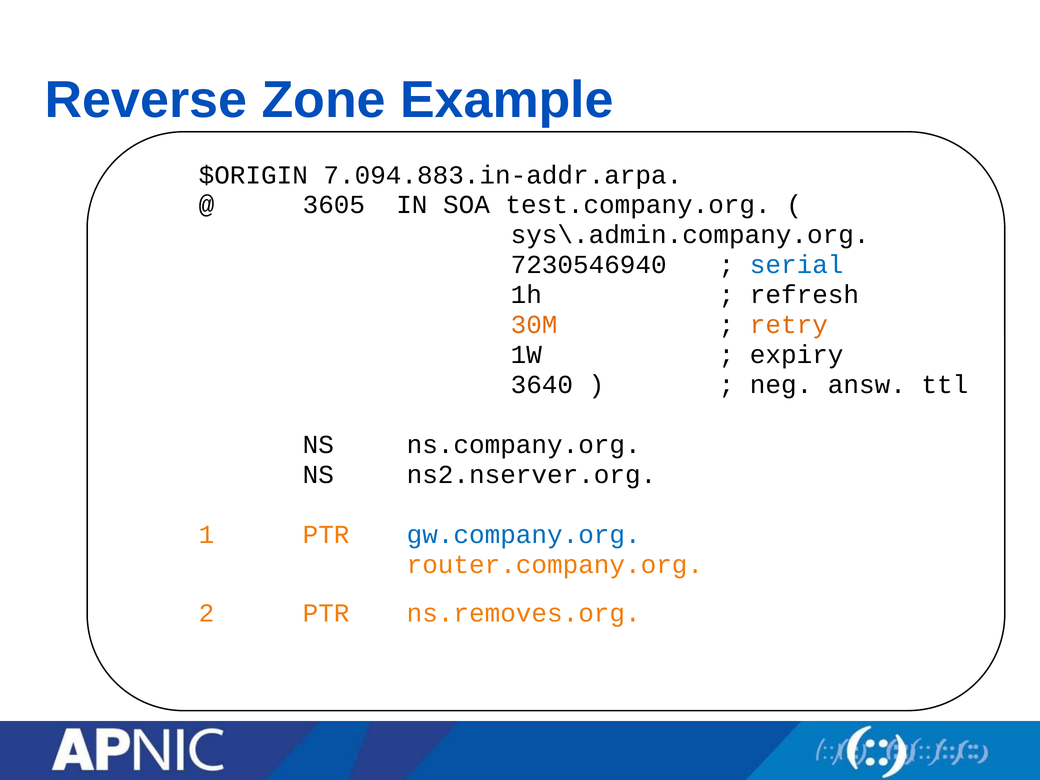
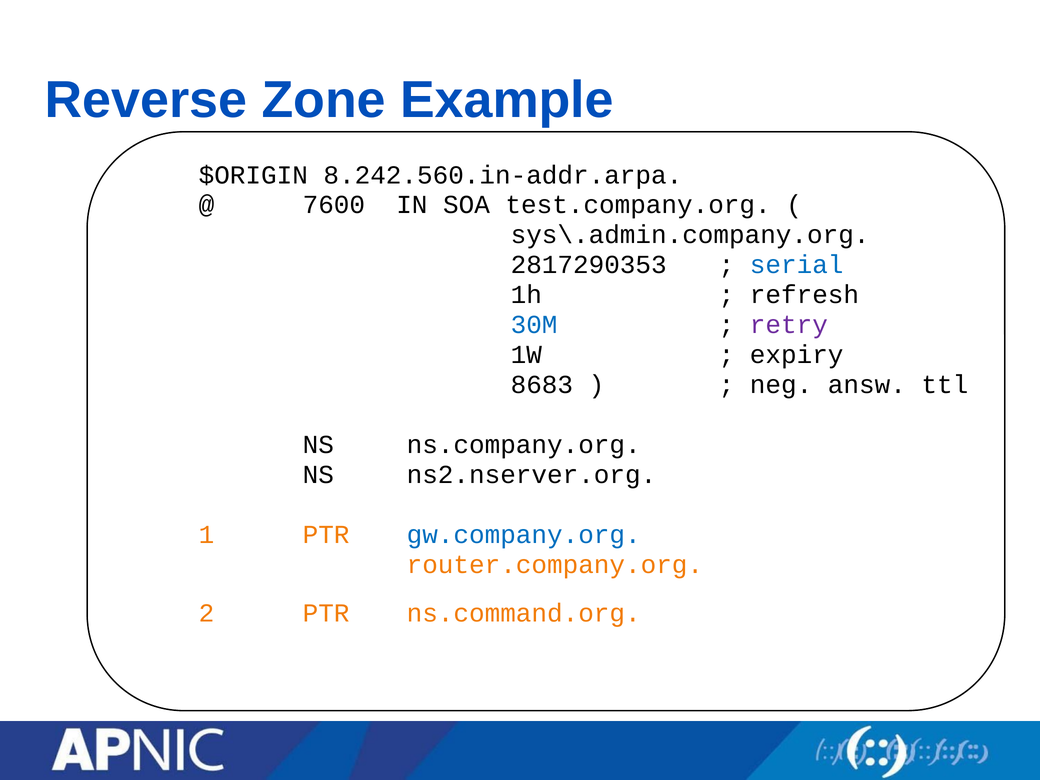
7.094.883.in-addr.arpa: 7.094.883.in-addr.arpa -> 8.242.560.in-addr.arpa (503, 175)
3605: 3605 -> 7600 (334, 205)
7230546940: 7230546940 -> 2817290353 (589, 265)
30M colour: orange -> blue (534, 325)
retry colour: orange -> purple (789, 325)
3640: 3640 -> 8683 (542, 385)
ns.removes.org: ns.removes.org -> ns.command.org (524, 613)
